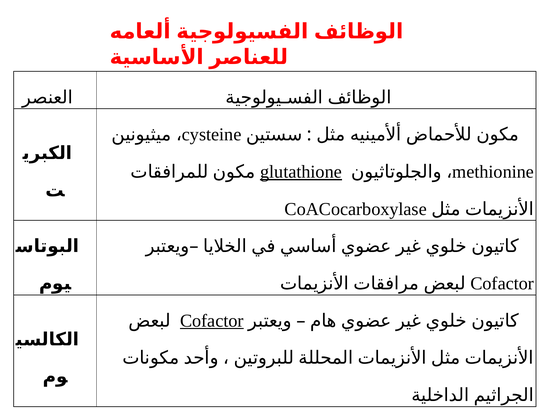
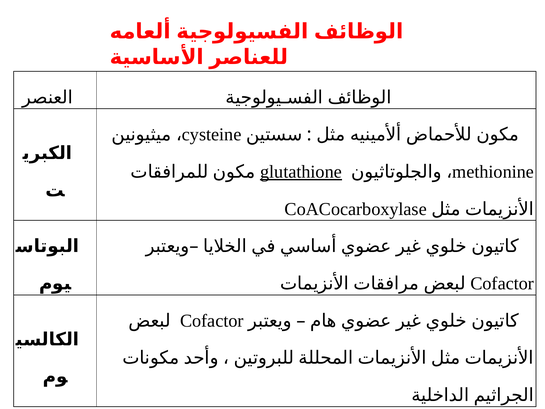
Cofactor underline: present -> none (212, 321)
